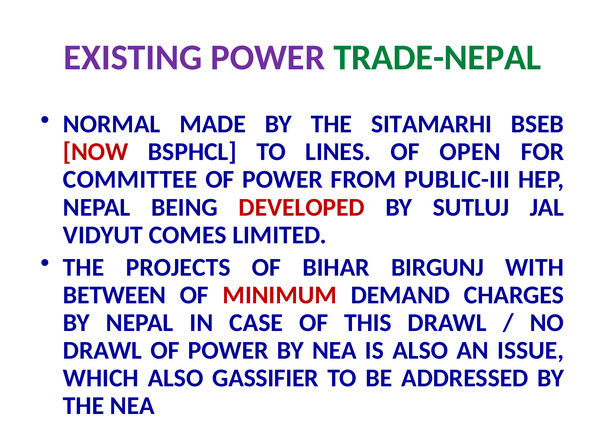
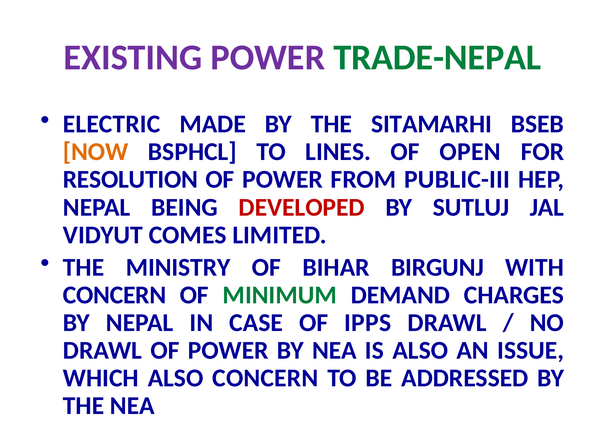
NORMAL: NORMAL -> ELECTRIC (112, 124)
NOW colour: red -> orange (96, 152)
COMMITTEE: COMMITTEE -> RESOLUTION (130, 180)
PROJECTS: PROJECTS -> MINISTRY (178, 267)
BETWEEN: BETWEEN -> CONCERN (115, 295)
MINIMUM colour: red -> green (280, 295)
THIS: THIS -> IPPS (368, 323)
ALSO GASSIFIER: GASSIFIER -> CONCERN (265, 378)
